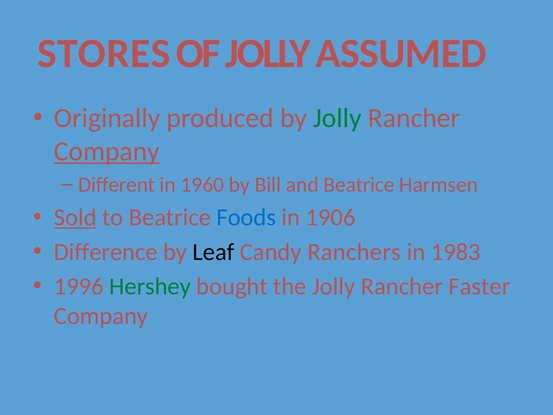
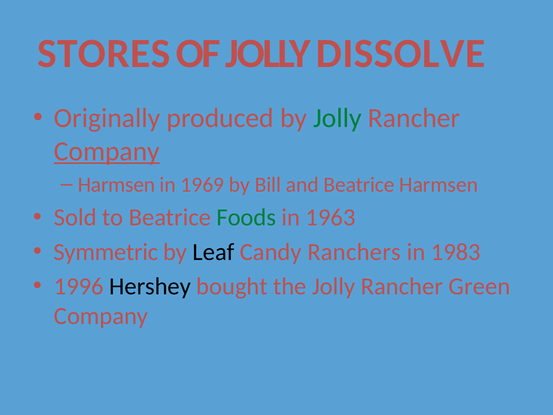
ASSUMED: ASSUMED -> DISSOLVE (401, 54)
Different: Different -> Harmsen (117, 185)
1960: 1960 -> 1969 (202, 185)
Sold underline: present -> none (75, 217)
Foods colour: blue -> green (246, 217)
1906: 1906 -> 1963 (331, 217)
Difference: Difference -> Symmetric (106, 252)
Hershey colour: green -> black (150, 286)
Faster: Faster -> Green (479, 286)
